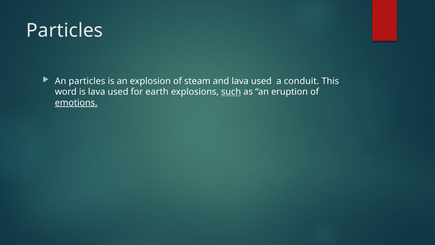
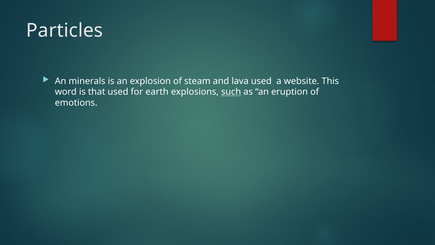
An particles: particles -> minerals (87, 81)
conduit: conduit -> website (302, 81)
is lava: lava -> that (97, 92)
emotions underline: present -> none (76, 103)
